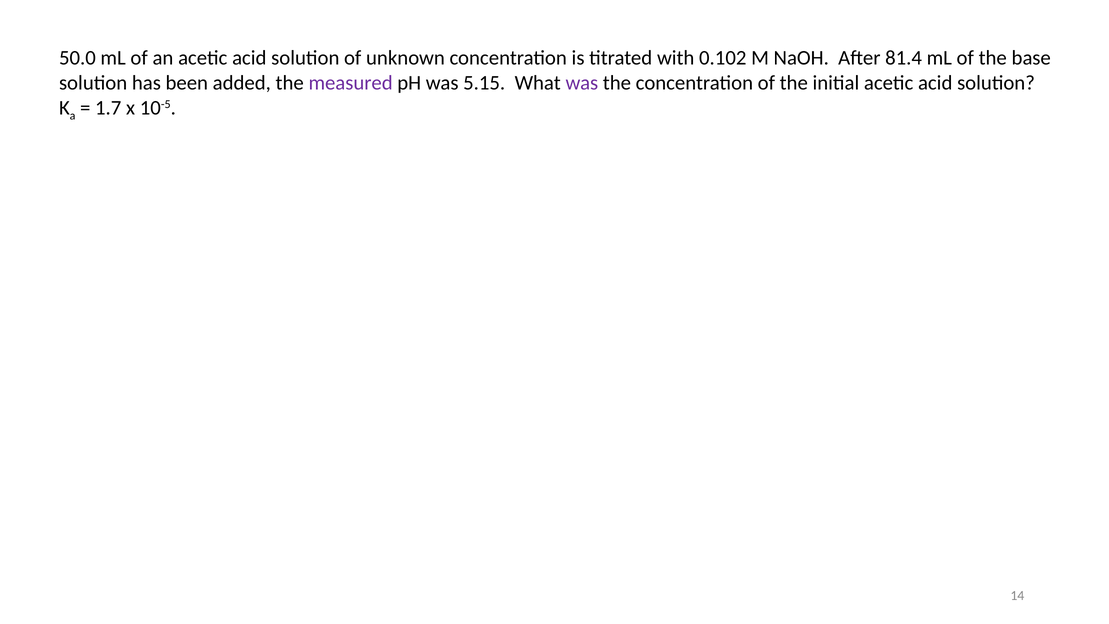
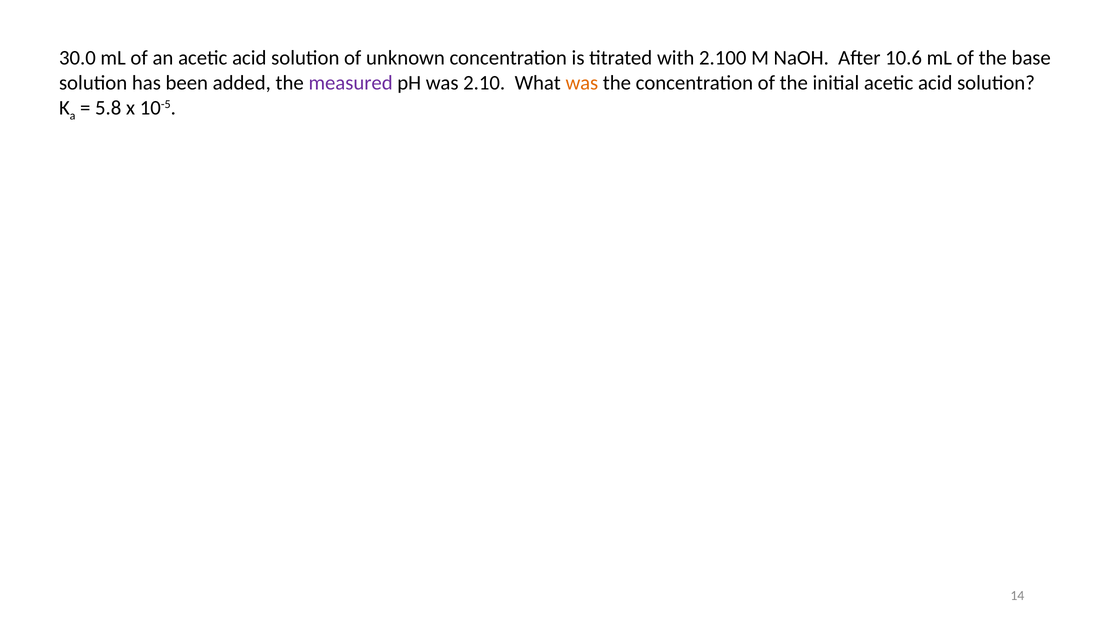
50.0: 50.0 -> 30.0 (77, 58)
0.102: 0.102 -> 2.100 (723, 58)
81.4: 81.4 -> 10.6 (904, 58)
5.15: 5.15 -> 2.10 (484, 83)
was colour: purple -> orange (582, 83)
1.7: 1.7 -> 5.8 (108, 108)
